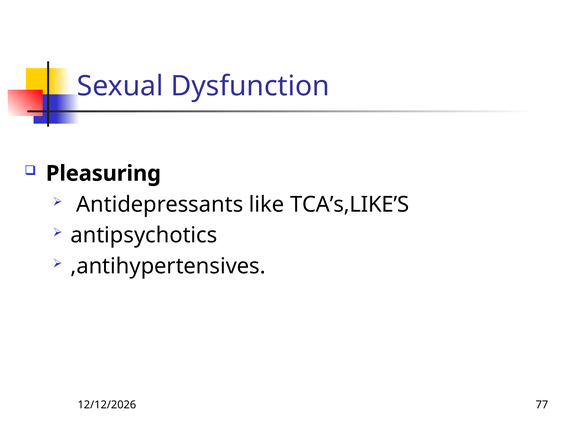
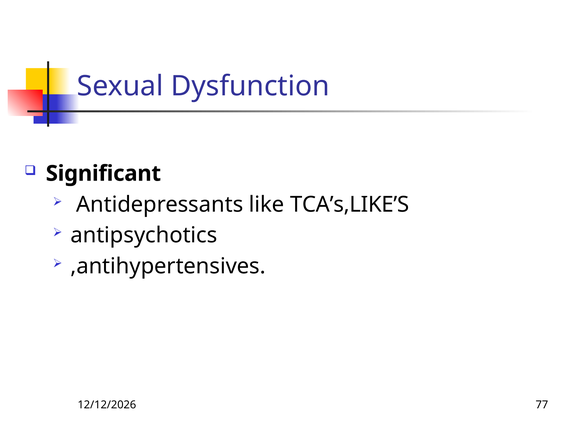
Pleasuring: Pleasuring -> Significant (103, 173)
